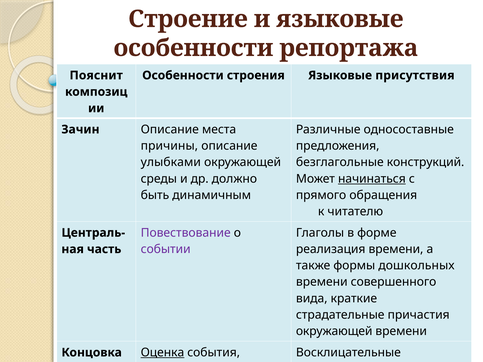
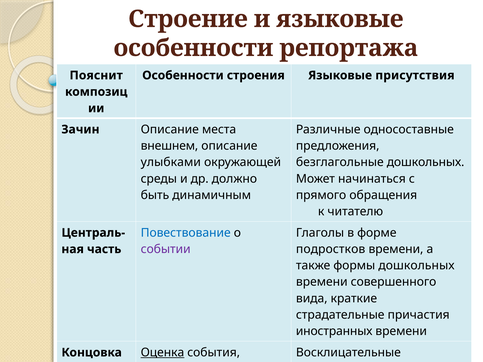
причины: причины -> внешнем (169, 146)
безглагольные конструкций: конструкций -> дошкольных (426, 162)
начинаться underline: present -> none (372, 179)
Повествование colour: purple -> blue (186, 233)
реализация: реализация -> подростков (331, 249)
окружающей: окружающей -> иностранных (334, 331)
